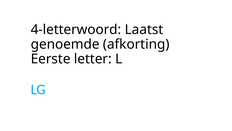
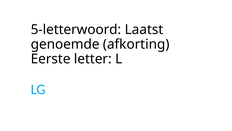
4-letterwoord: 4-letterwoord -> 5-letterwoord (76, 29)
